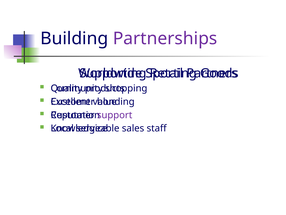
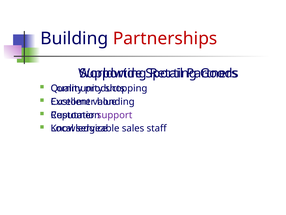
Partnerships colour: purple -> red (165, 38)
